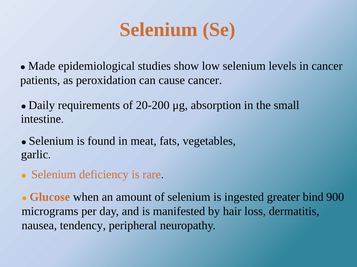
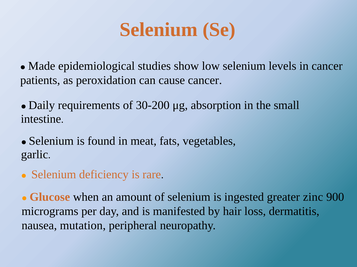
20-200: 20-200 -> 30-200 (153, 106)
bind: bind -> zinc (313, 198)
tendency: tendency -> mutation (83, 226)
